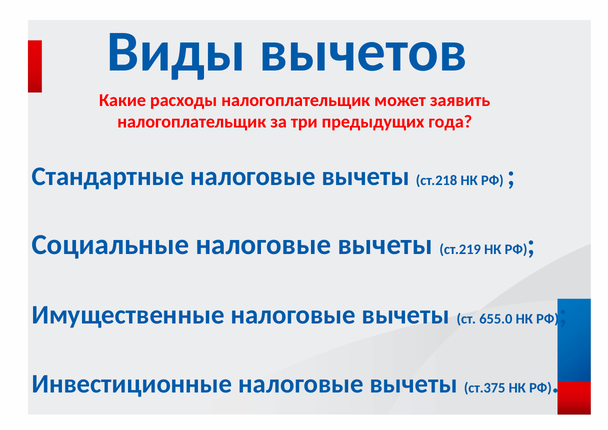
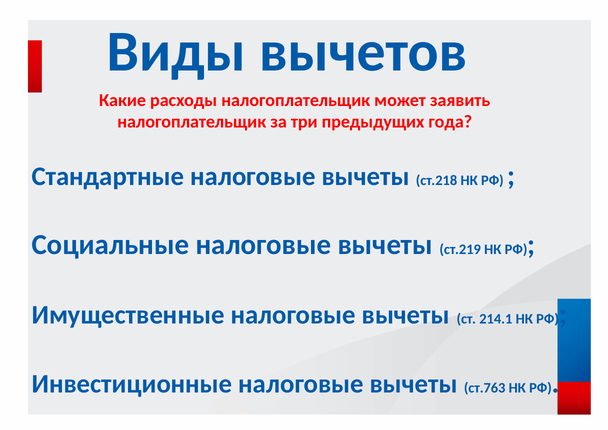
655.0: 655.0 -> 214.1 (496, 319)
ст.375: ст.375 -> ст.763 (485, 388)
